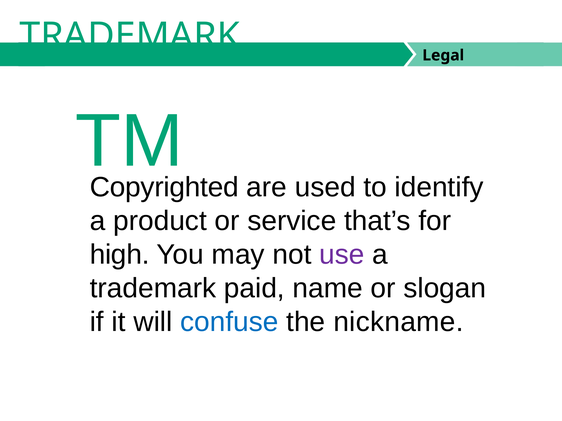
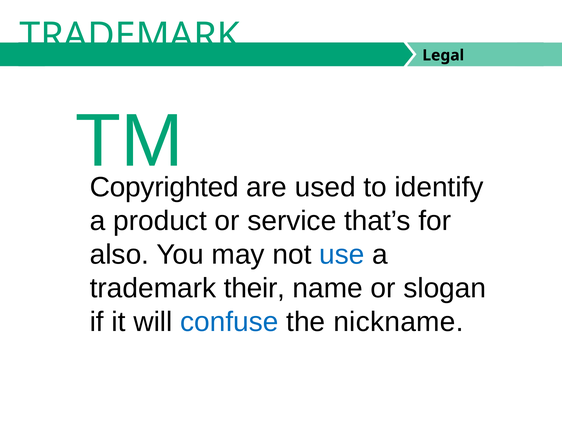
high: high -> also (119, 255)
use colour: purple -> blue (342, 255)
paid: paid -> their (254, 289)
